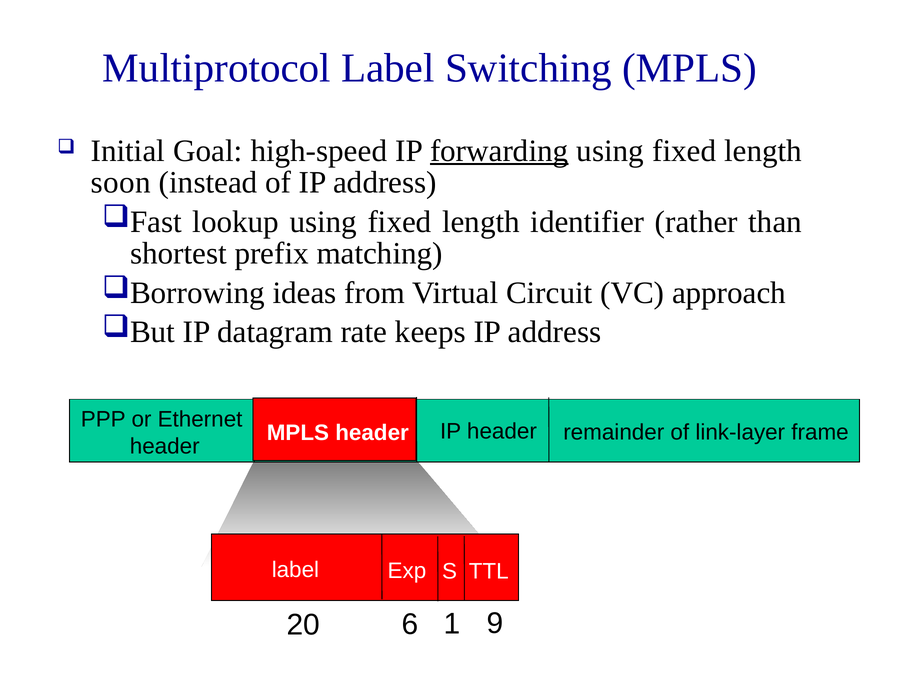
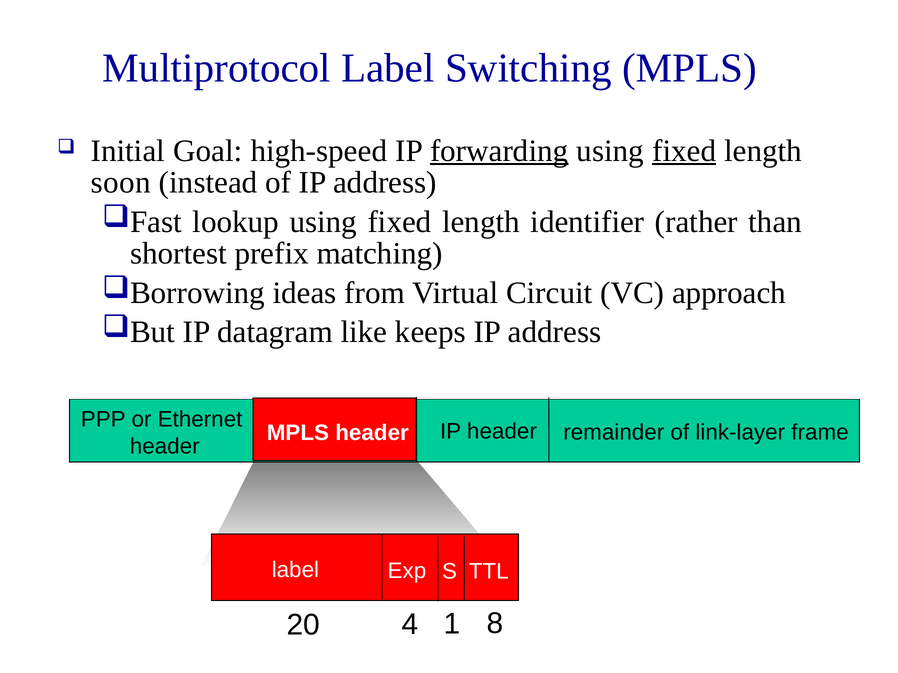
fixed underline: none -> present (684, 151)
rate: rate -> like (364, 332)
6: 6 -> 4 (410, 625)
9: 9 -> 8 (495, 624)
